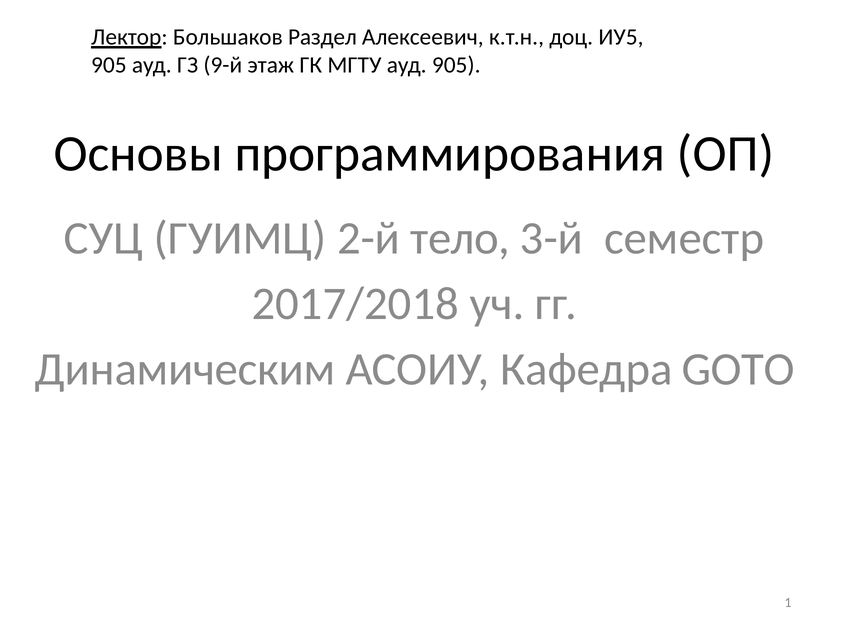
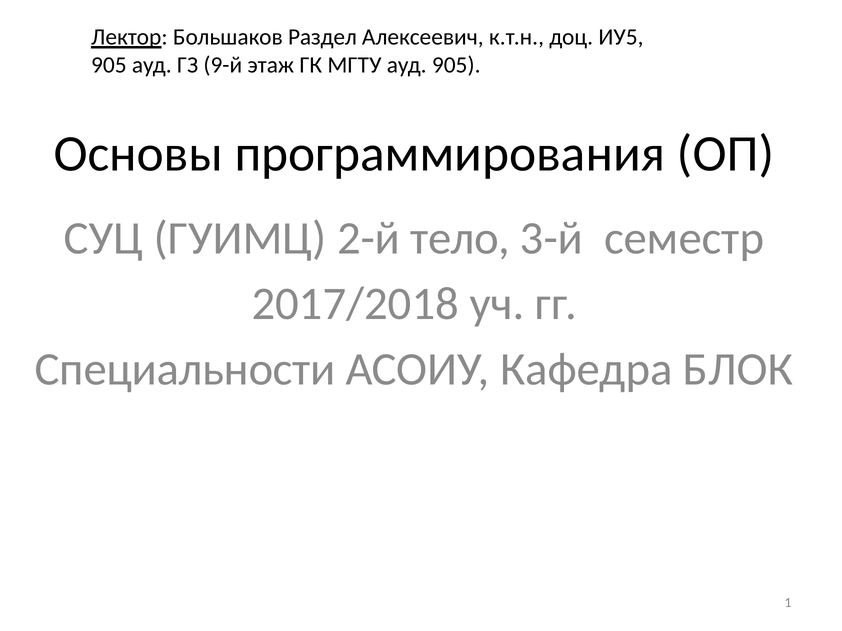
Динамическим: Динамическим -> Специальности (185, 369)
GOTO: GOTO -> БЛОК (738, 369)
